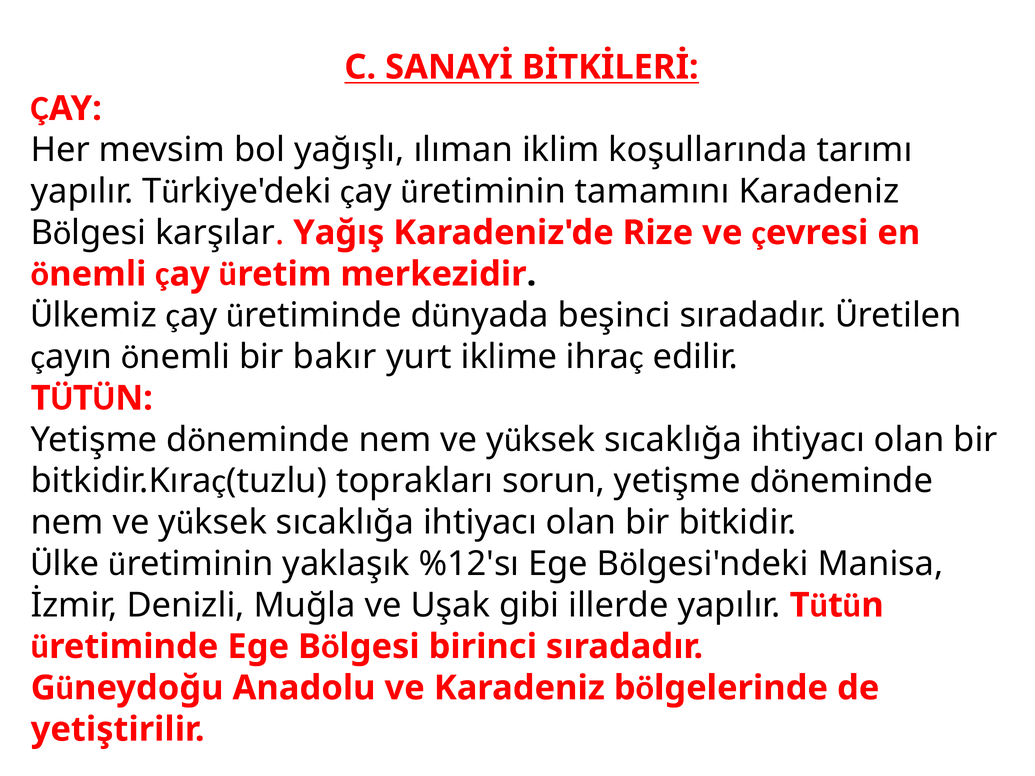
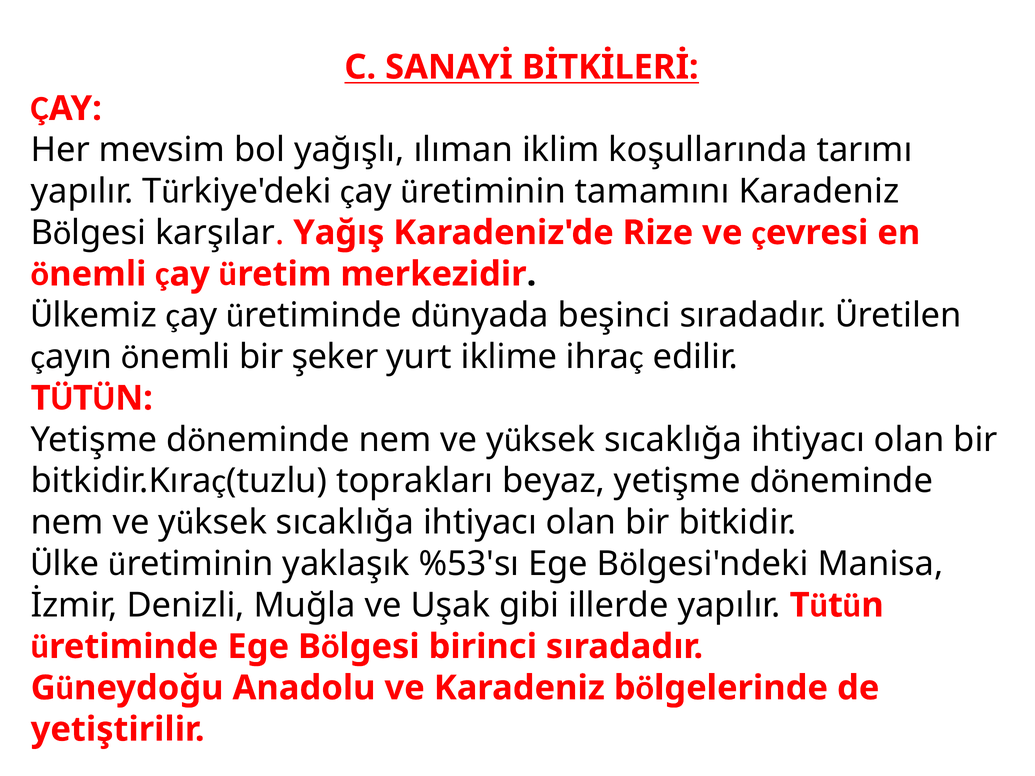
bakır: bakır -> şeker (335, 357)
sorun: sorun -> beyaz (554, 481)
%12'sı: %12'sı -> %53'sı (469, 564)
